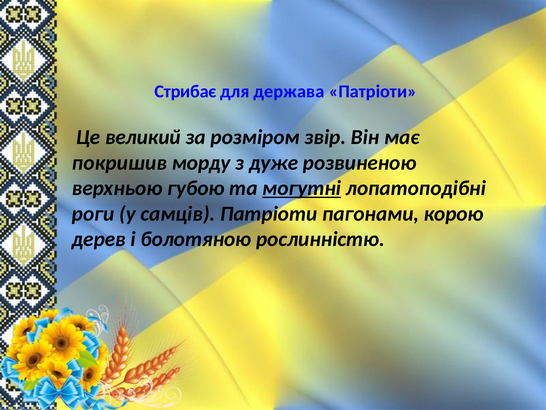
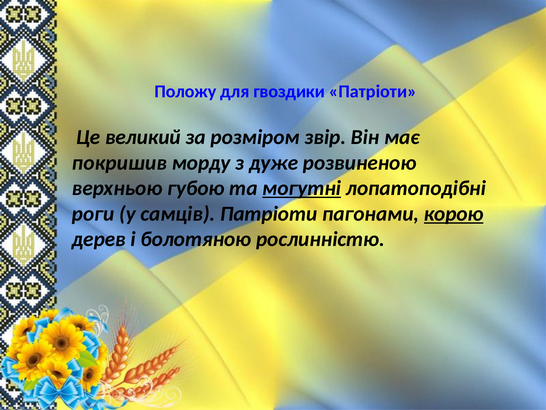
Стрибає: Стрибає -> Положу (185, 91)
держава: держава -> гвоздики (289, 91)
корою underline: none -> present (454, 213)
